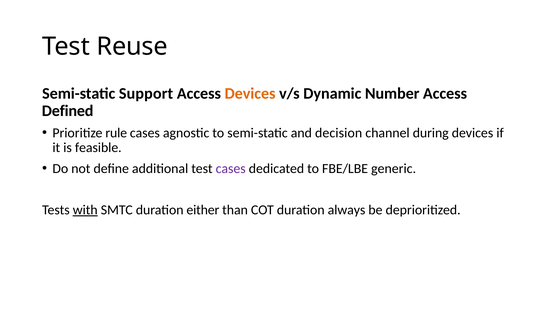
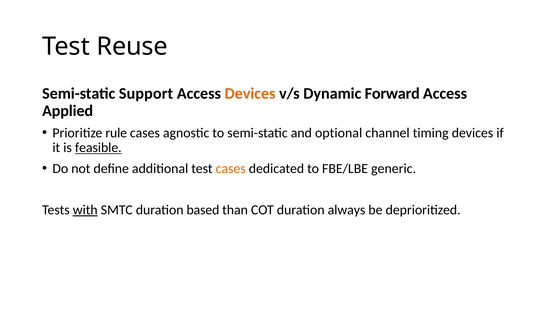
Number: Number -> Forward (392, 93)
Defined: Defined -> Applied (68, 111)
decision: decision -> optional (339, 133)
during: during -> timing (431, 133)
feasible underline: none -> present (98, 148)
cases colour: purple -> orange (231, 168)
either: either -> based (203, 209)
